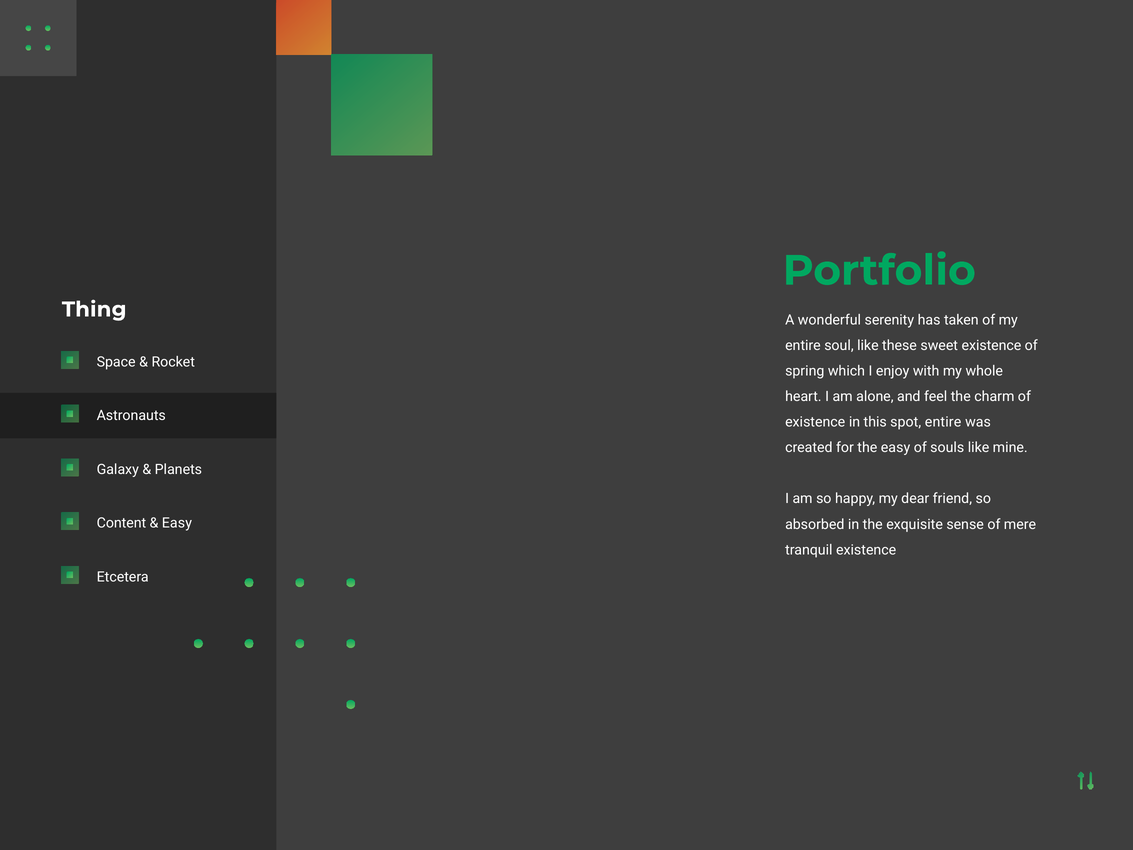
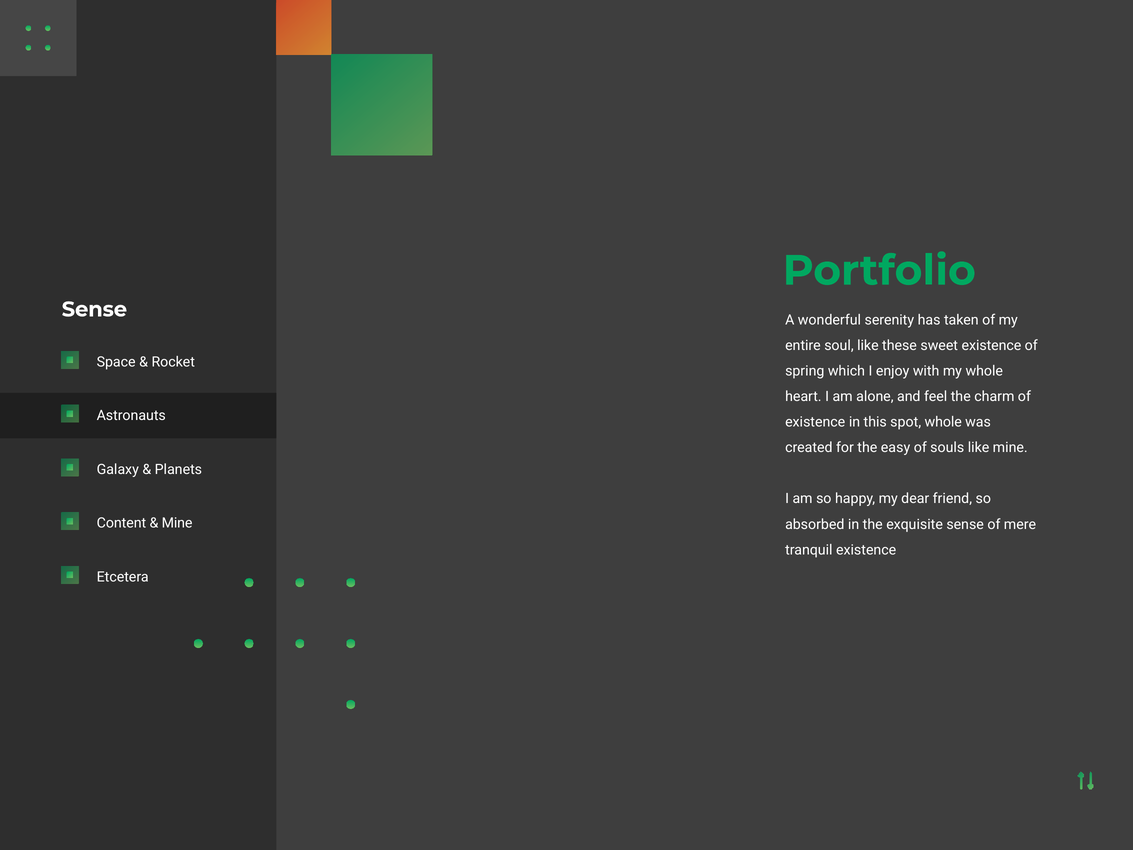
Thing: Thing -> Sense (94, 309)
spot entire: entire -> whole (943, 422)
Easy: Easy -> Mine (177, 523)
